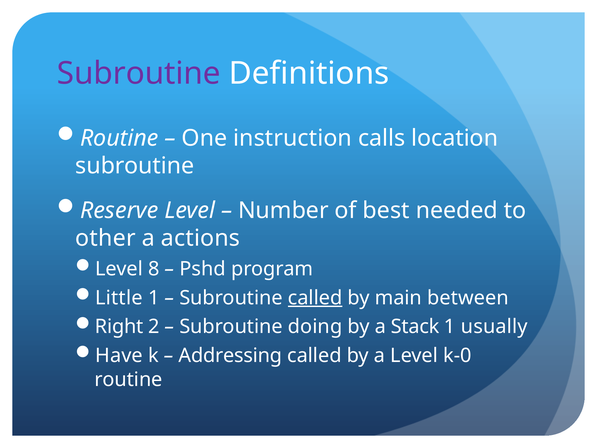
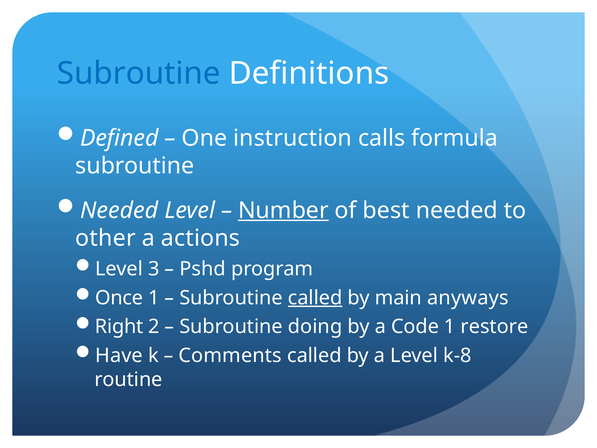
Subroutine colour: purple -> blue (139, 73)
Routine: Routine -> Defined (119, 138)
location: location -> formula (455, 138)
Reserve: Reserve -> Needed (119, 210)
Number underline: none -> present (283, 210)
8: 8 -> 3 (154, 269)
Little: Little -> Once (119, 298)
between: between -> anyways (468, 298)
Stack: Stack -> Code (415, 327)
usually: usually -> restore (494, 327)
Addressing: Addressing -> Comments (230, 355)
k-0: k-0 -> k-8 (457, 355)
